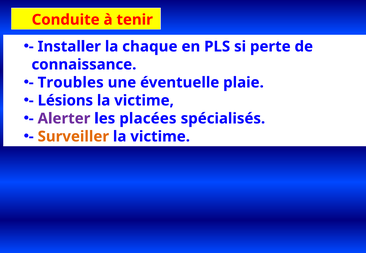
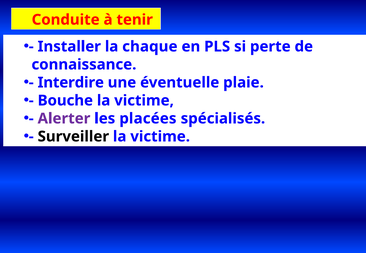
Troubles: Troubles -> Interdire (71, 83)
Lésions: Lésions -> Bouche (65, 101)
Surveiller colour: orange -> black (73, 137)
